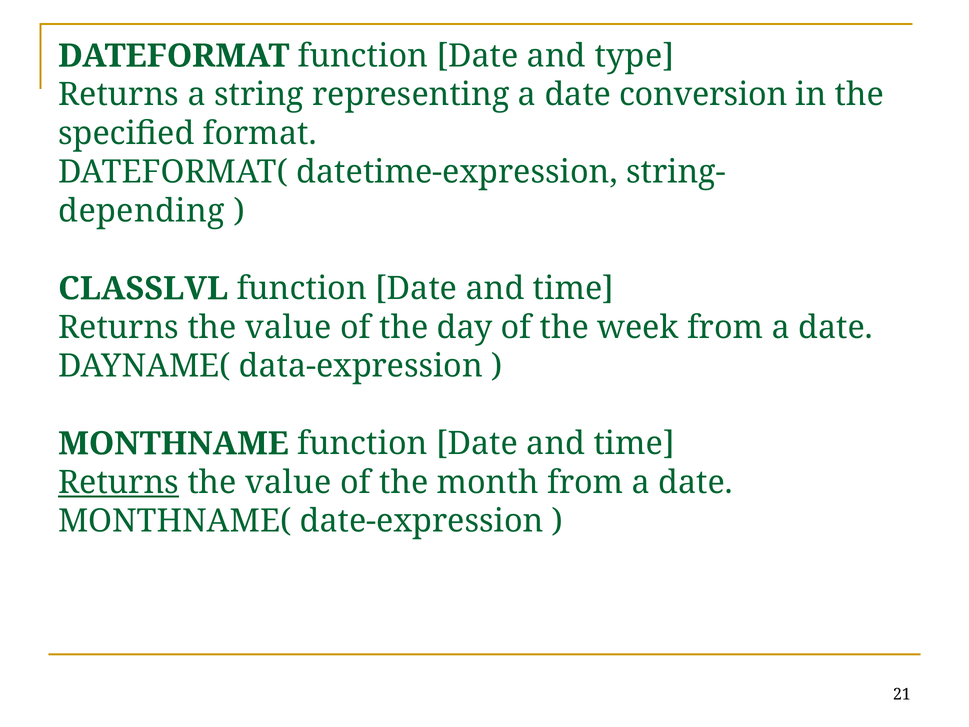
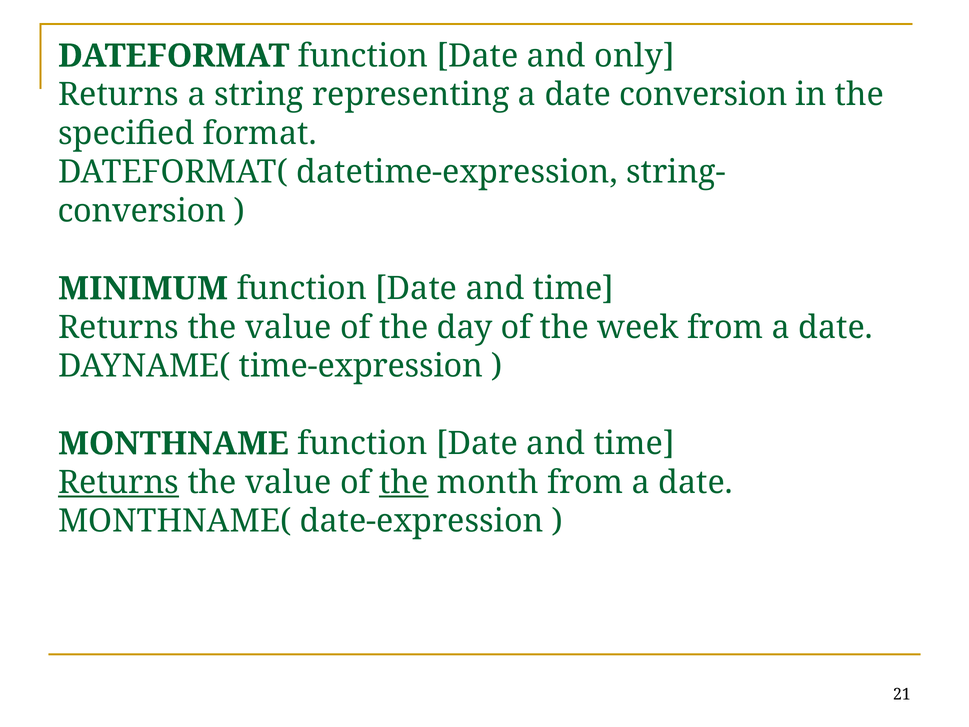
type: type -> only (634, 56)
depending: depending -> conversion (142, 211)
CLASSLVL: CLASSLVL -> MINIMUM (143, 289)
data-expression: data-expression -> time-expression (361, 366)
the underline: none -> present (404, 482)
